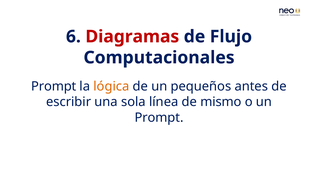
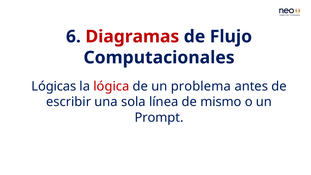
Prompt: Prompt -> Lógicas (54, 86)
lógica colour: orange -> red (111, 86)
pequeños: pequeños -> problema (201, 86)
